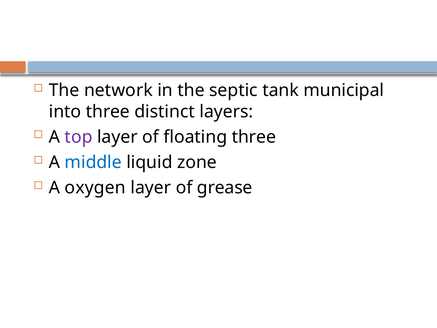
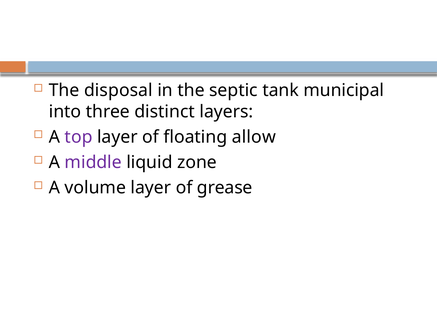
network: network -> disposal (118, 90)
floating three: three -> allow (254, 137)
middle colour: blue -> purple (93, 162)
oxygen: oxygen -> volume (95, 188)
